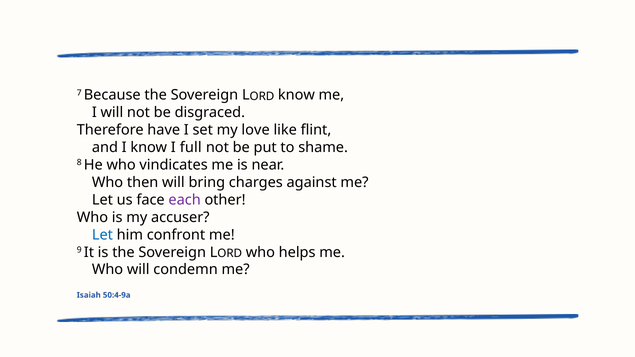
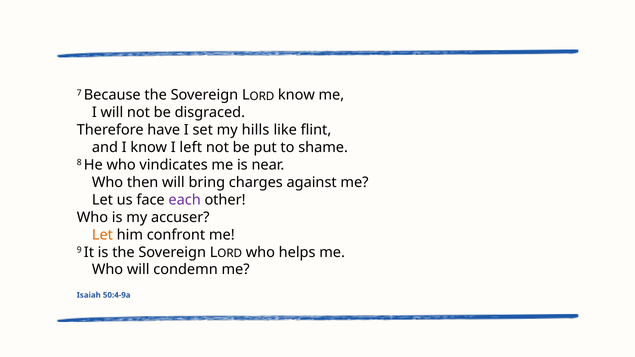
love: love -> hills (256, 130)
full: full -> left (191, 148)
Let colour: blue -> orange (102, 235)
